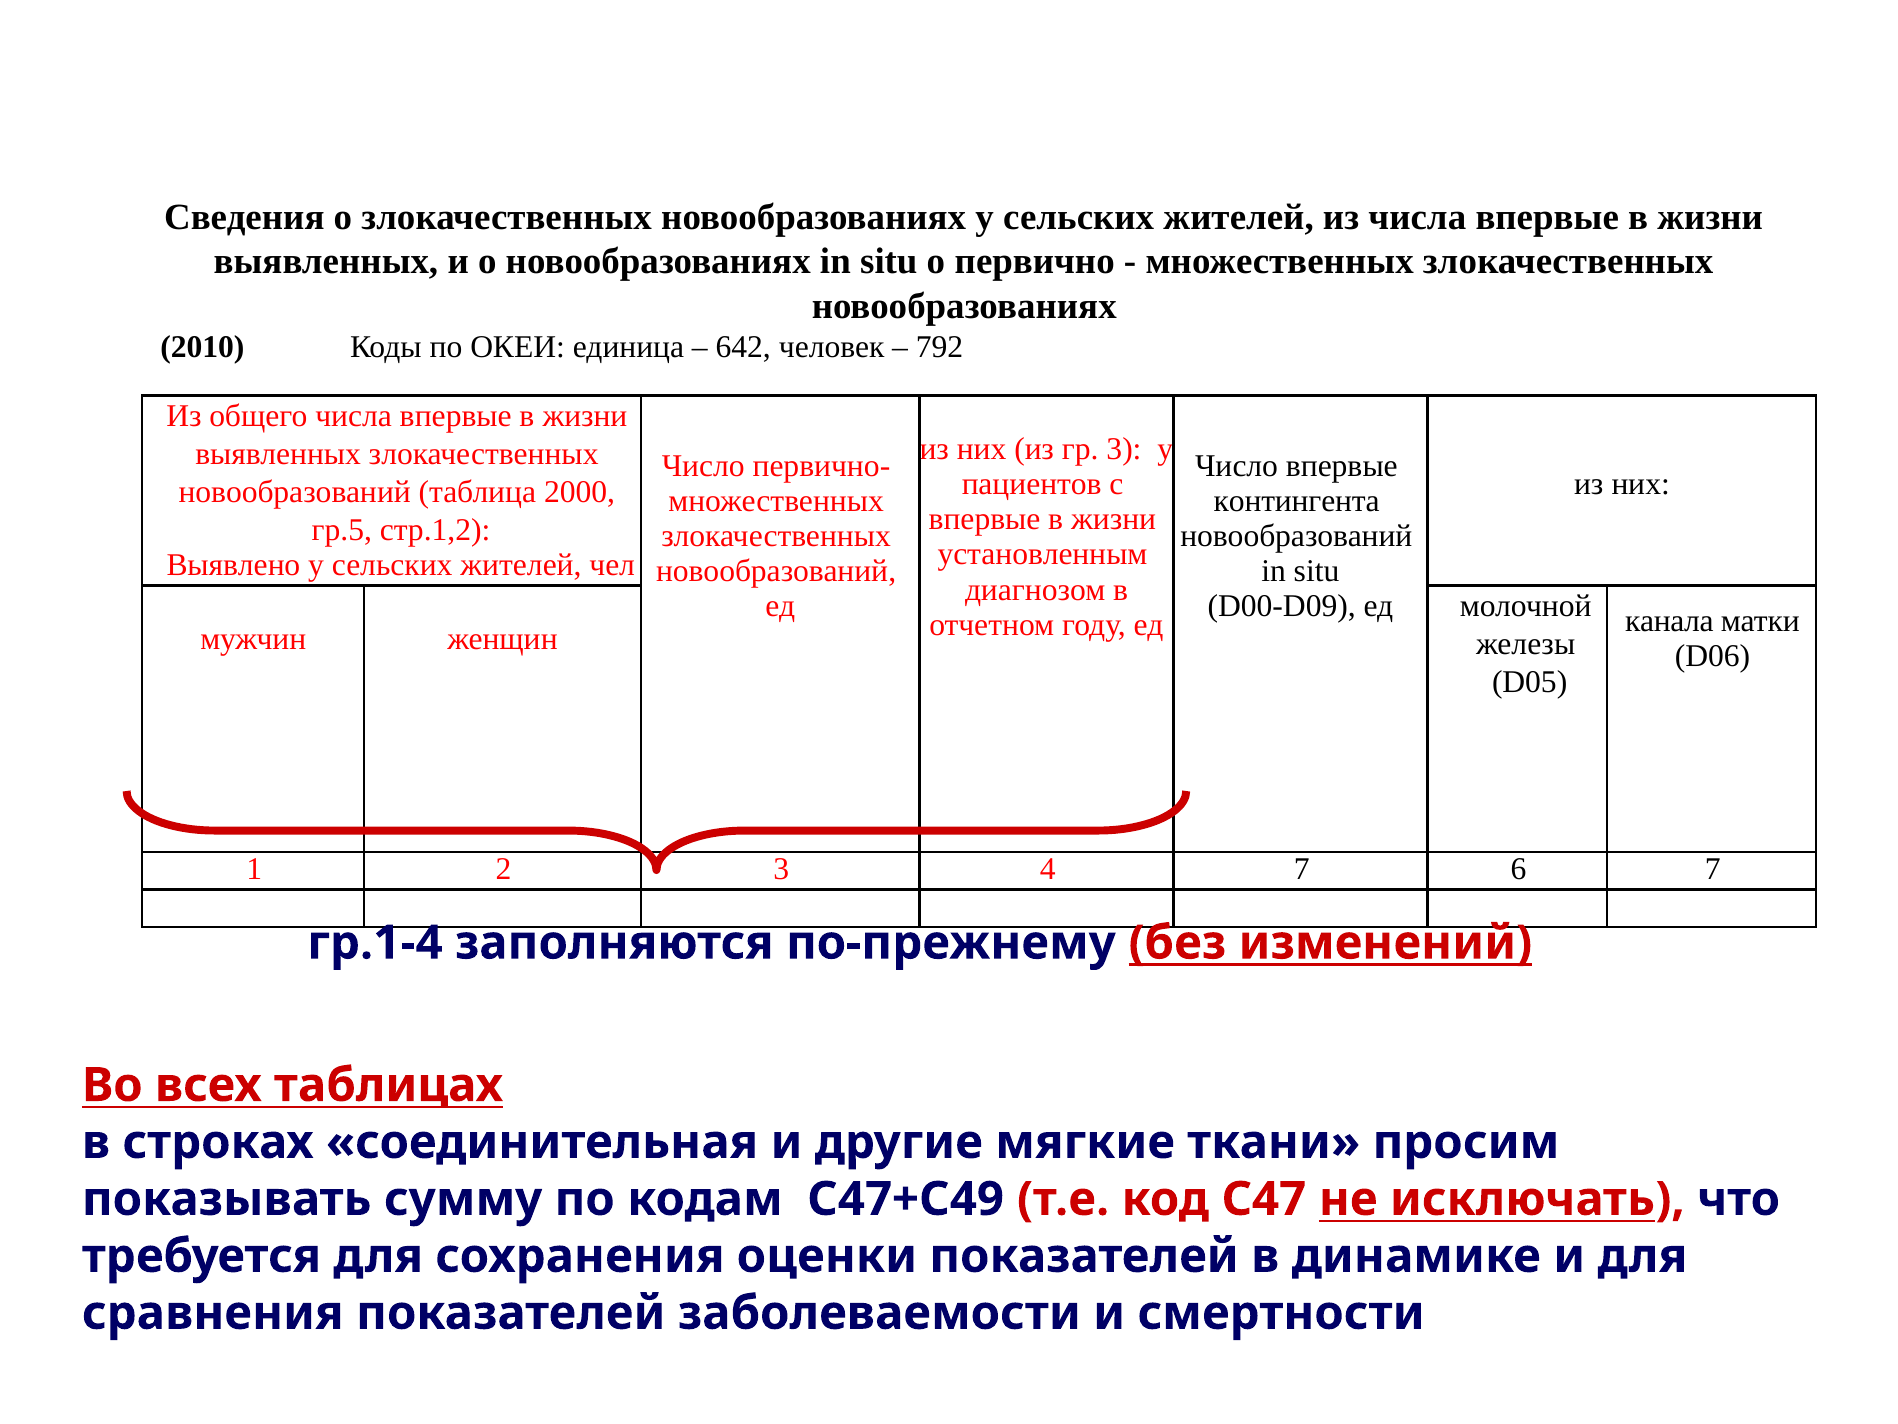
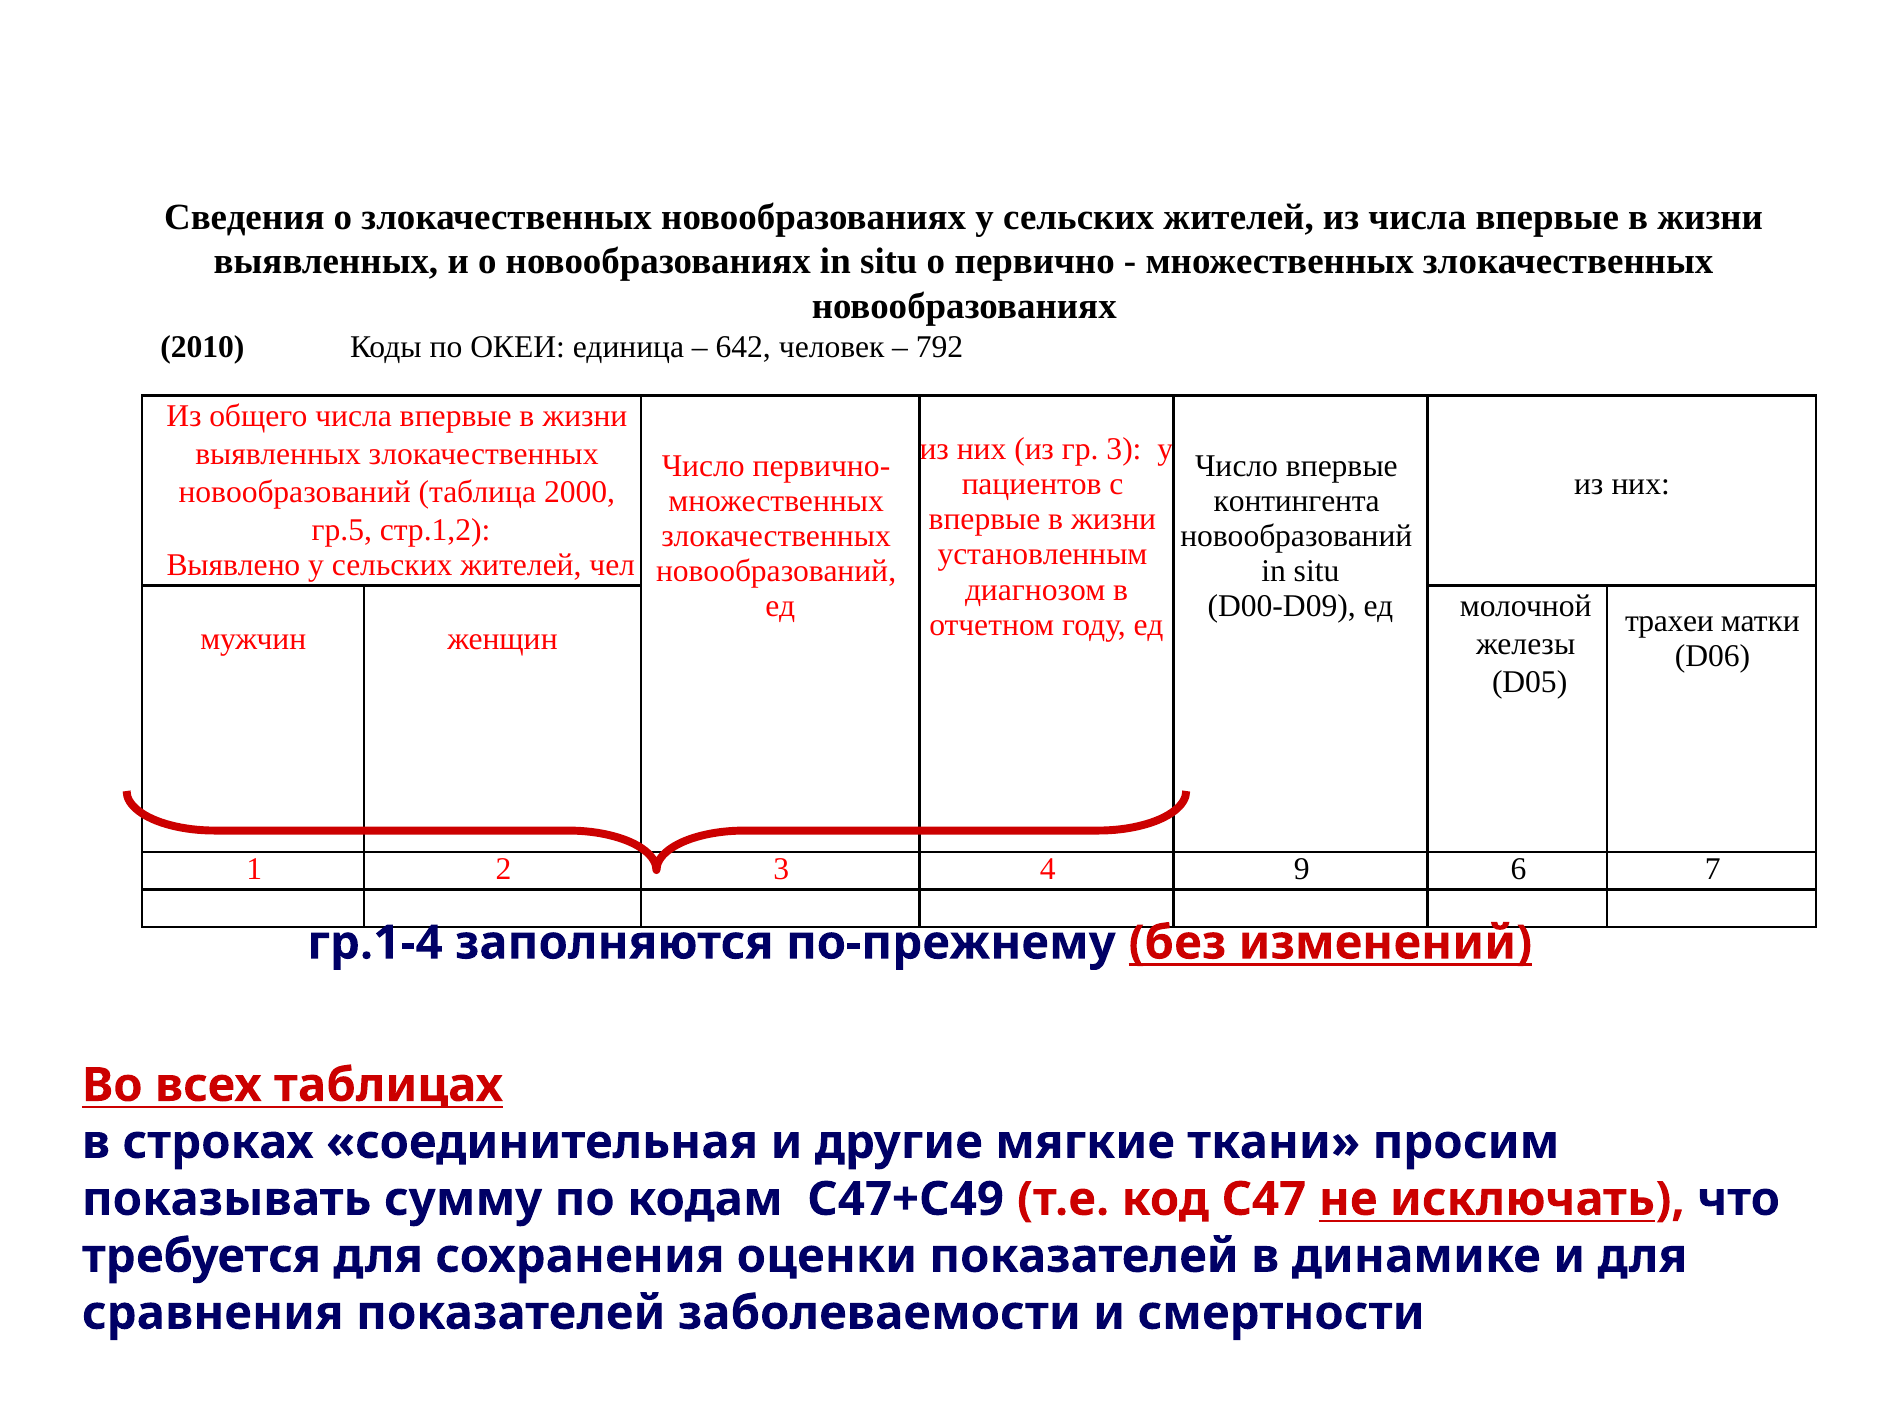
канала: канала -> трахеи (1669, 621)
4 7: 7 -> 9 (1302, 869)
